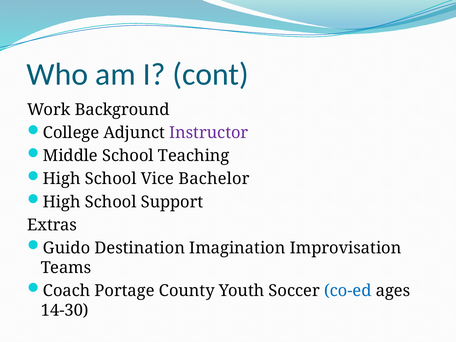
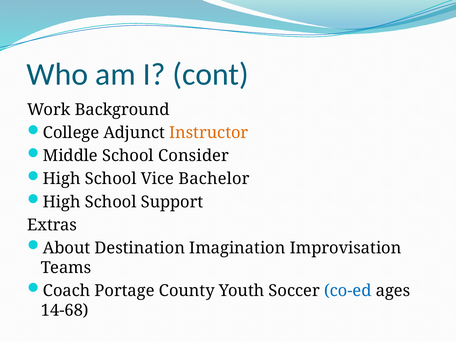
Instructor colour: purple -> orange (209, 133)
Teaching: Teaching -> Consider (194, 156)
Guido: Guido -> About (67, 248)
14-30: 14-30 -> 14-68 (65, 311)
